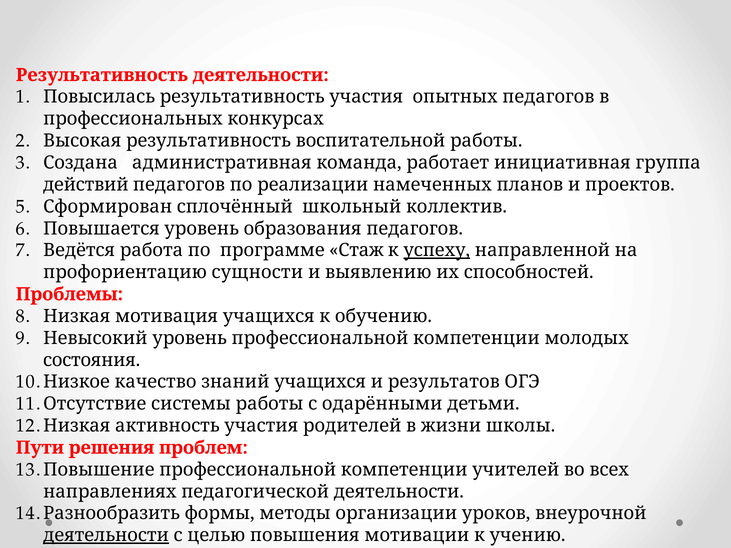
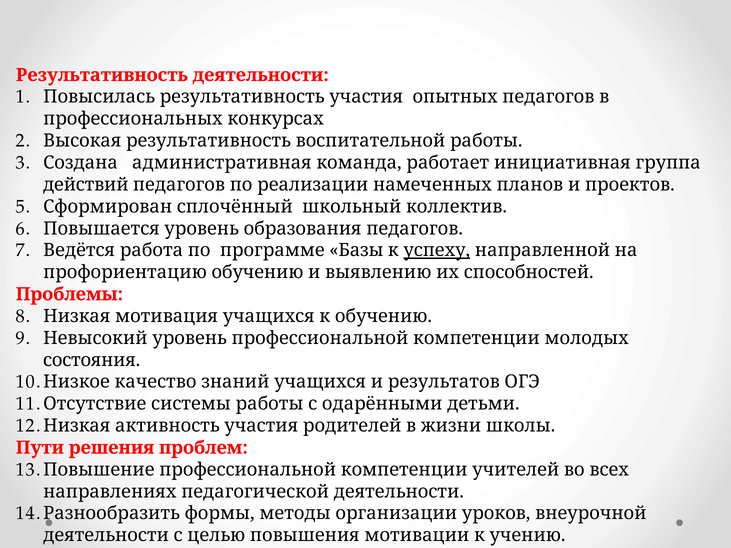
Стаж: Стаж -> Базы (356, 251)
профориентацию сущности: сущности -> обучению (257, 272)
деятельности underline: present -> none (106, 536)
